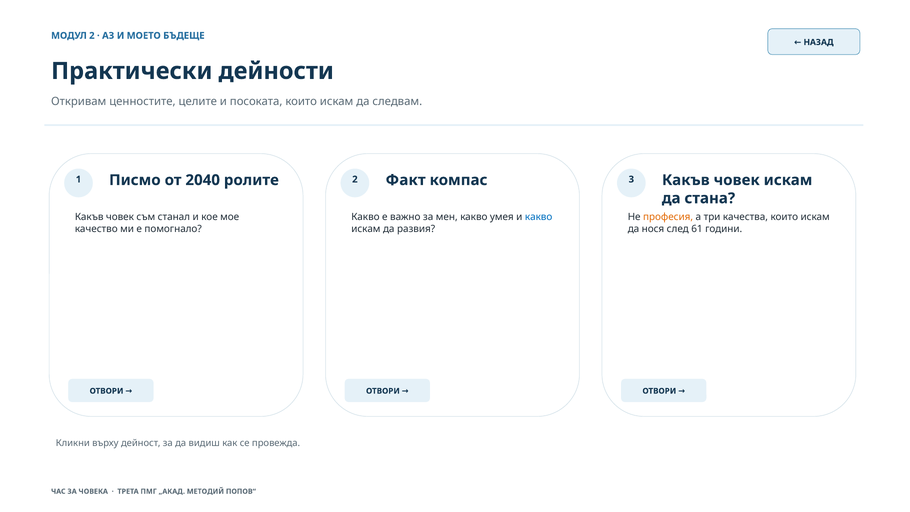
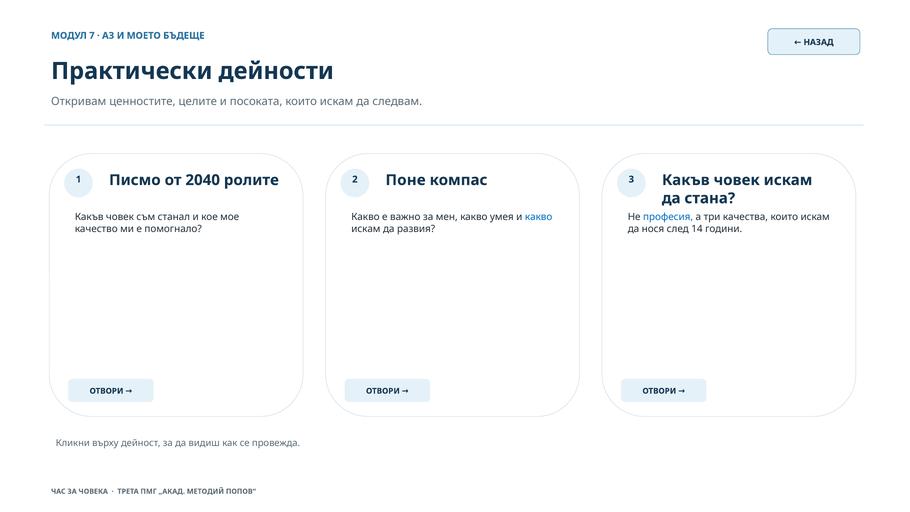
МОДУЛ 2: 2 -> 7 (92, 36)
Факт: Факт -> Поне (406, 180)
професия colour: orange -> blue (668, 217)
61: 61 -> 14 (697, 229)
